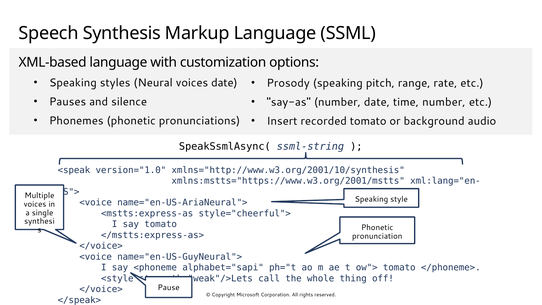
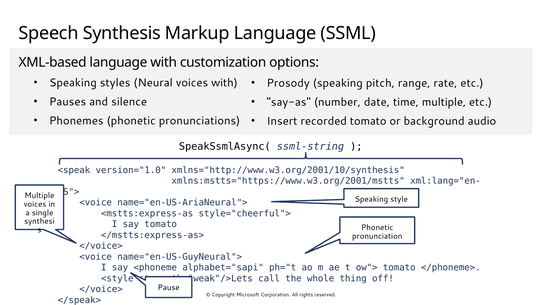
voices date: date -> with (224, 83)
time number: number -> multiple (444, 102)
